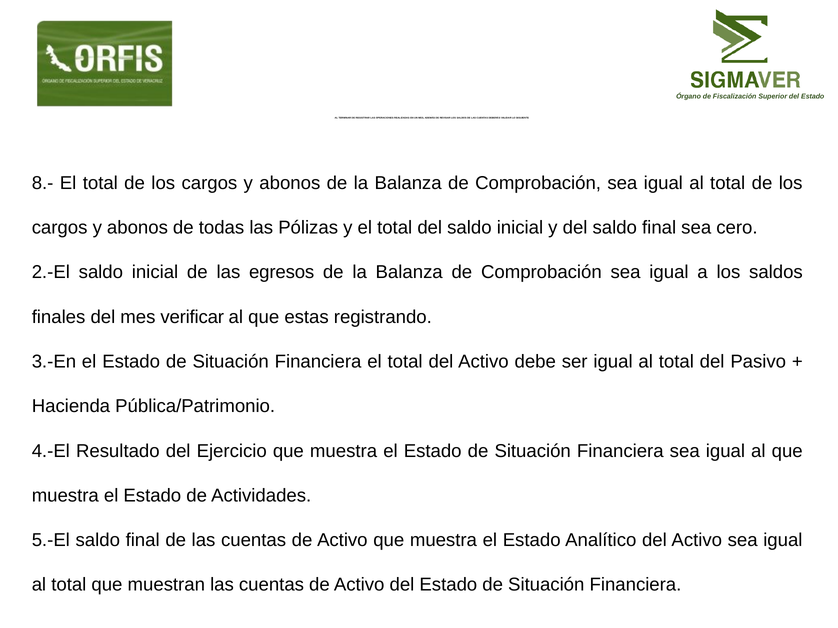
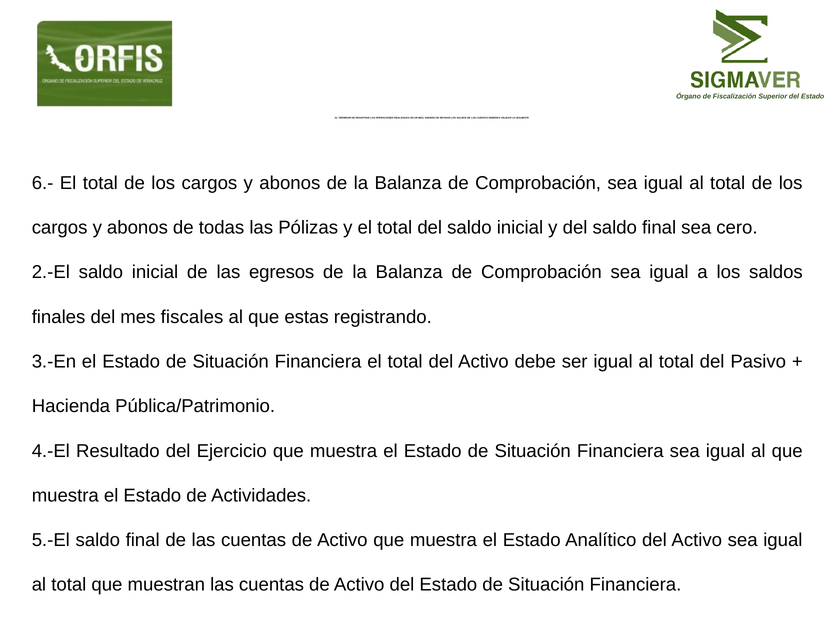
8.-: 8.- -> 6.- (43, 183)
verificar: verificar -> fiscales (192, 317)
